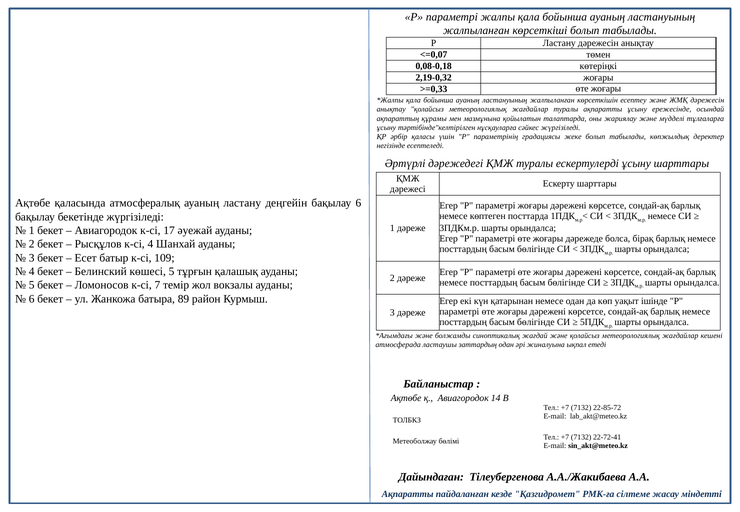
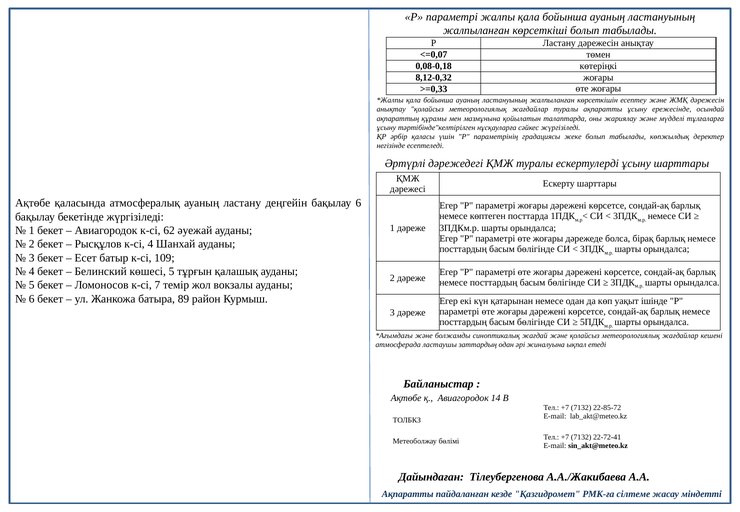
2,19-0,32: 2,19-0,32 -> 8,12-0,32 (434, 77)
17: 17 -> 62 (169, 231)
